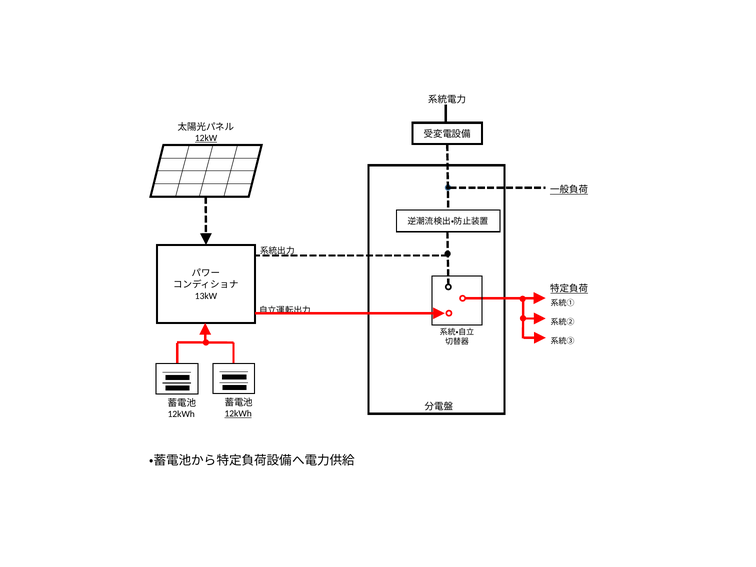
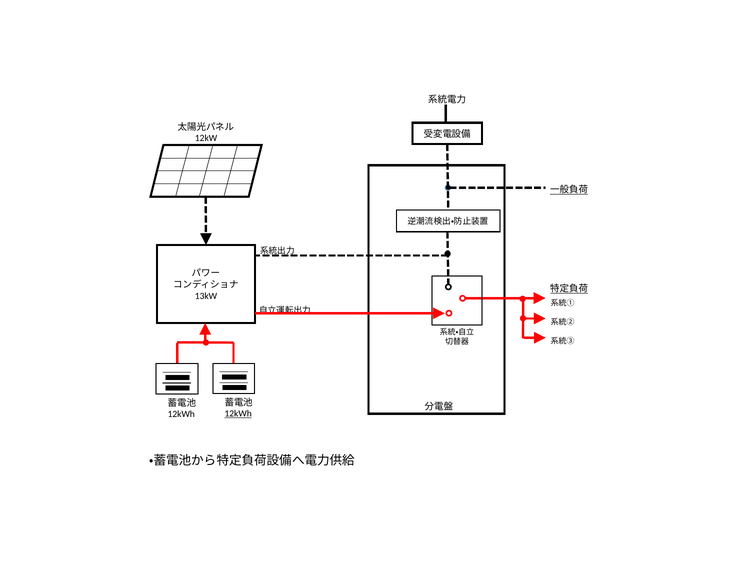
12kW underline: present -> none (206, 138)
